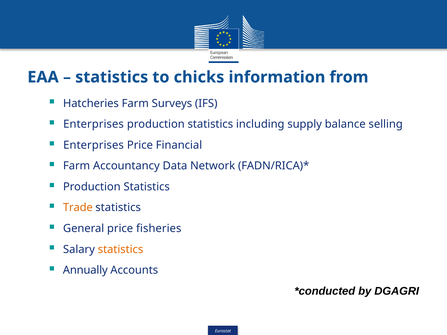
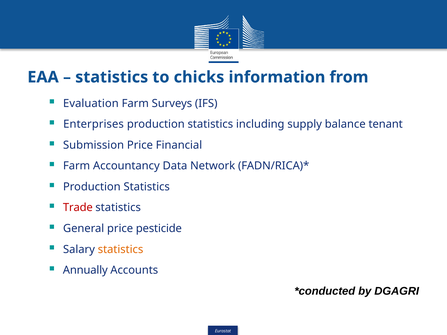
Hatcheries: Hatcheries -> Evaluation (91, 103)
selling: selling -> tenant (386, 124)
Enterprises: Enterprises -> Submission (94, 145)
Trade colour: orange -> red (78, 208)
fisheries: fisheries -> pesticide (159, 229)
